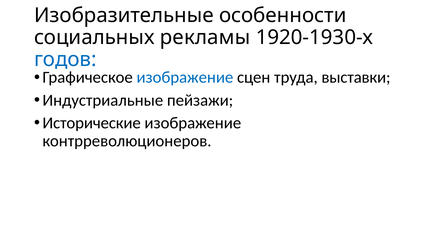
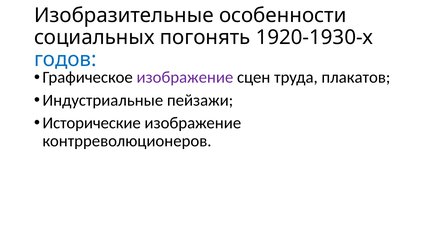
рекламы: рекламы -> погонять (205, 38)
изображение colour: blue -> purple (185, 78)
выставки: выставки -> плакатов (356, 78)
